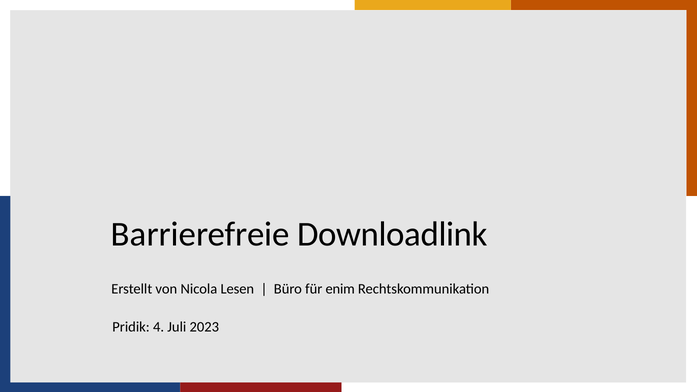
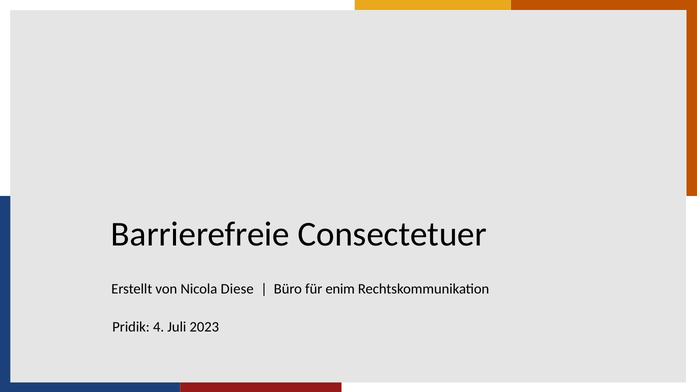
Downloadlink: Downloadlink -> Consectetuer (392, 234)
Lesen: Lesen -> Diese (237, 289)
